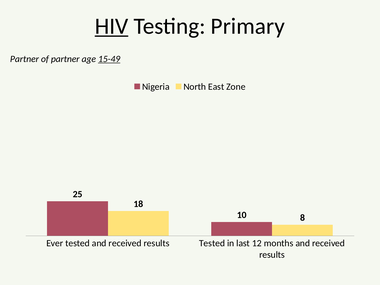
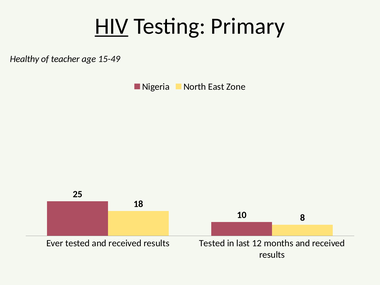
Partner: Partner -> Healthy (25, 59)
of partner: partner -> teacher (65, 59)
15-49 underline: present -> none (109, 59)
